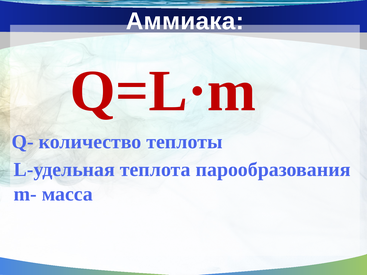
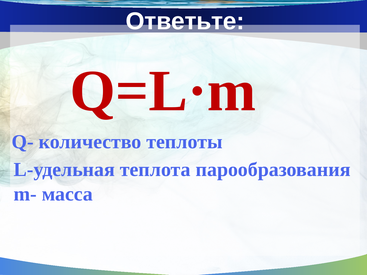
Аммиака: Аммиака -> Ответьте (185, 21)
